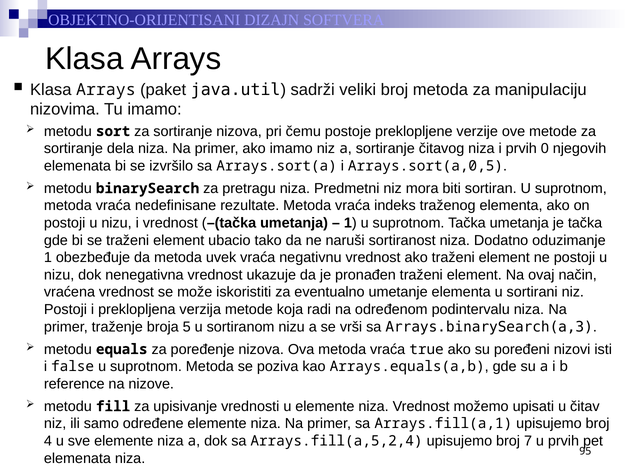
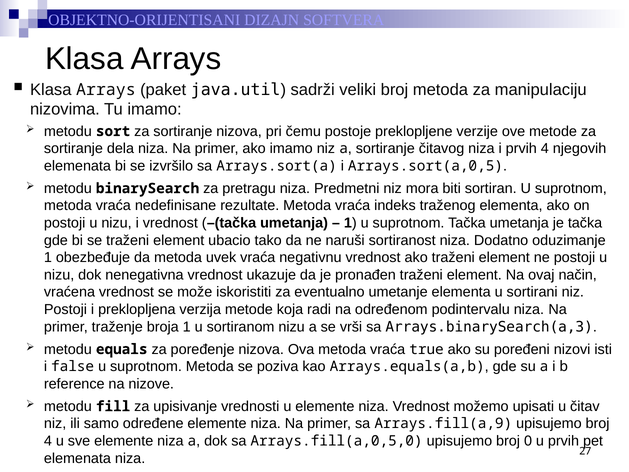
prvih 0: 0 -> 4 (545, 148)
broja 5: 5 -> 1 (187, 327)
Arrays.fill(a,1: Arrays.fill(a,1 -> Arrays.fill(a,9 (443, 424)
Arrays.fill(a,5,2,4: Arrays.fill(a,5,2,4 -> Arrays.fill(a,0,5,0 (337, 441)
7: 7 -> 0 (528, 441)
95: 95 -> 27 (585, 451)
